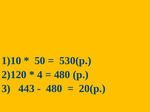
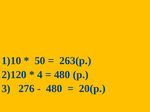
530(р: 530(р -> 263(р (75, 61)
443: 443 -> 276 (26, 89)
